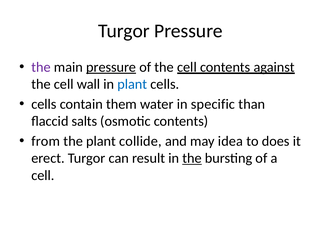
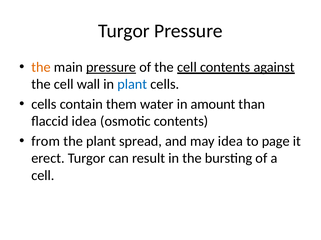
the colour: purple -> orange (41, 67)
specific: specific -> amount (213, 104)
flaccid salts: salts -> idea (84, 122)
collide: collide -> spread (141, 142)
does: does -> page (276, 142)
the underline: present -> none (192, 159)
